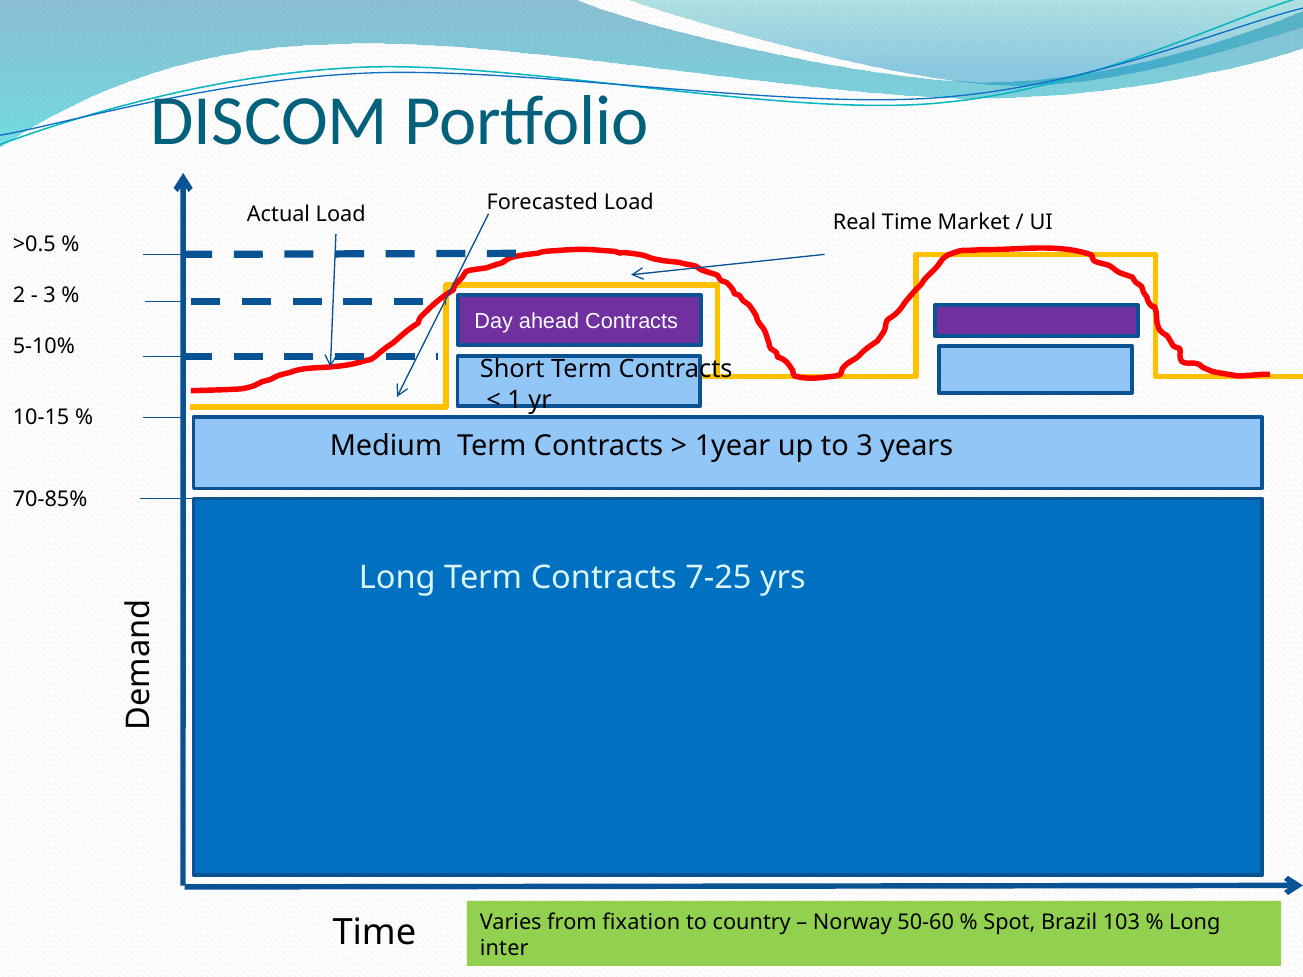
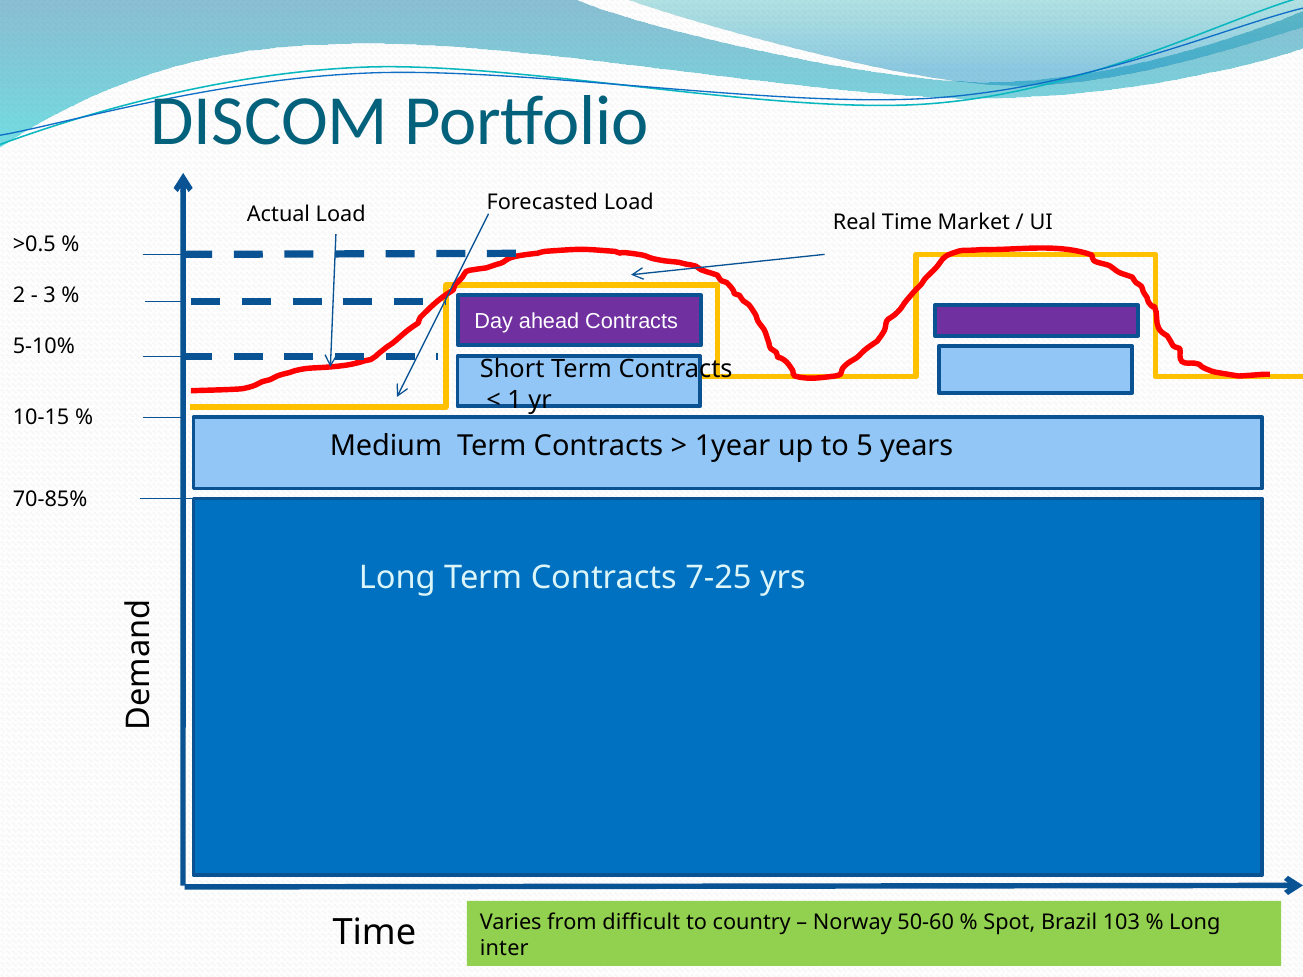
to 3: 3 -> 5 (865, 447)
fixation: fixation -> difficult (641, 922)
